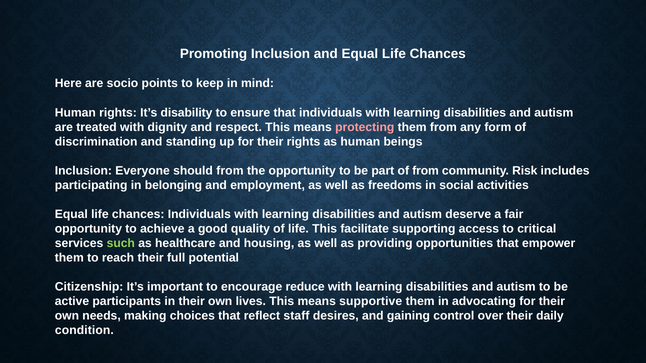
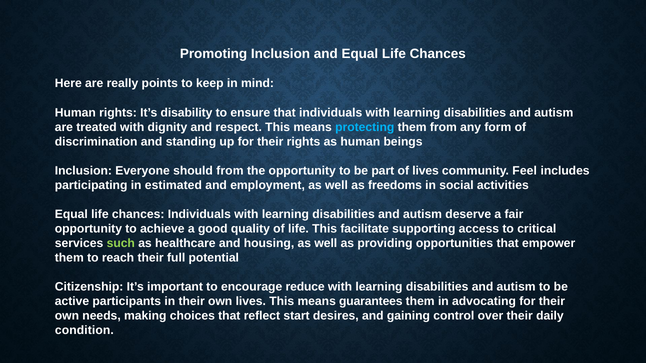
socio: socio -> really (122, 84)
protecting colour: pink -> light blue (365, 127)
of from: from -> lives (426, 171)
Risk: Risk -> Feel (525, 171)
belonging: belonging -> estimated (173, 185)
supportive: supportive -> guarantees (371, 302)
staff: staff -> start (297, 316)
